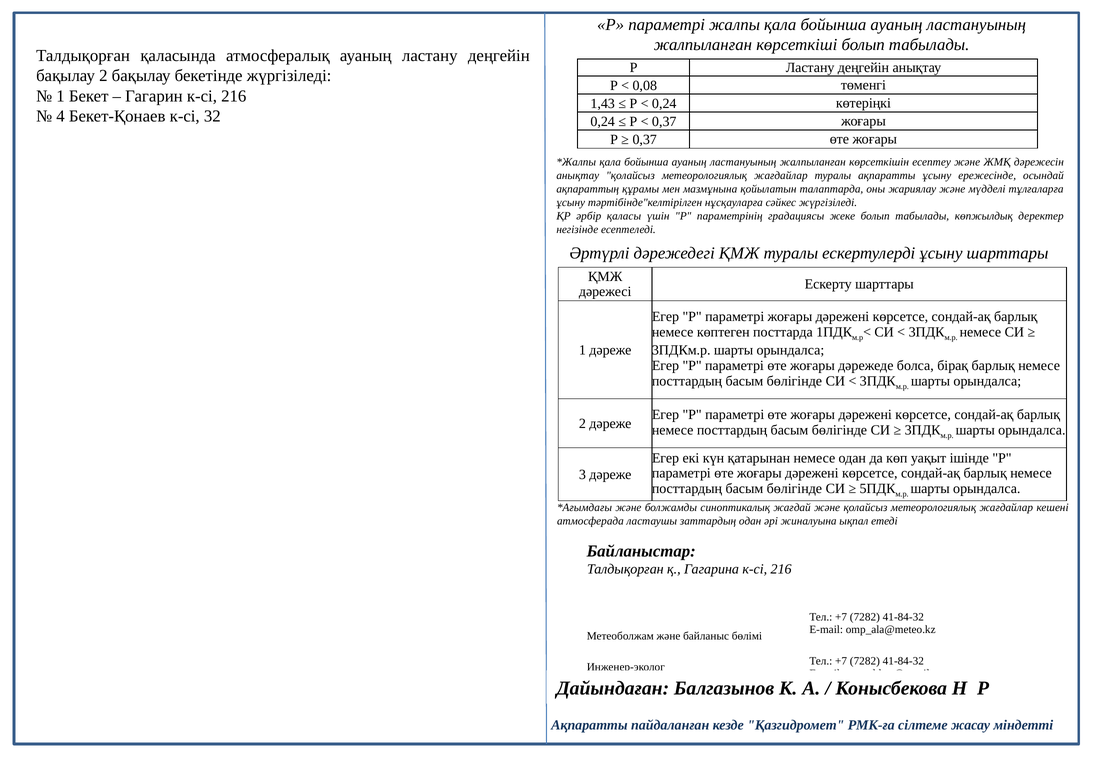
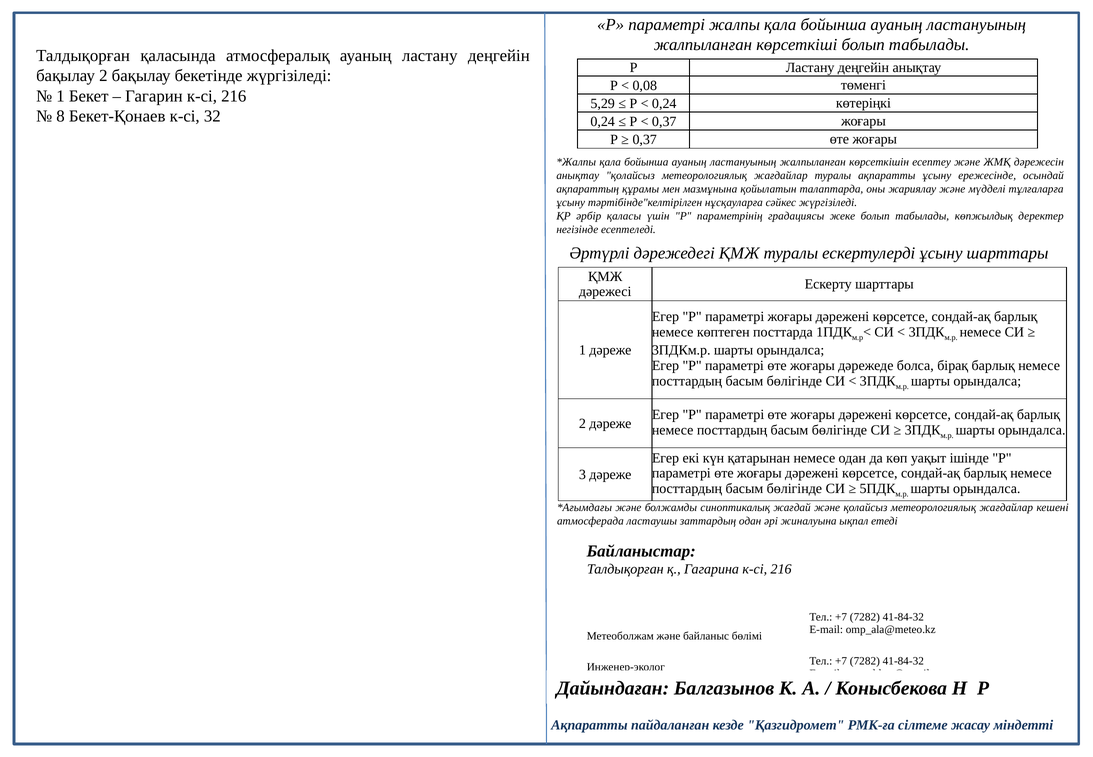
1,43: 1,43 -> 5,29 (603, 104)
4: 4 -> 8 (61, 116)
